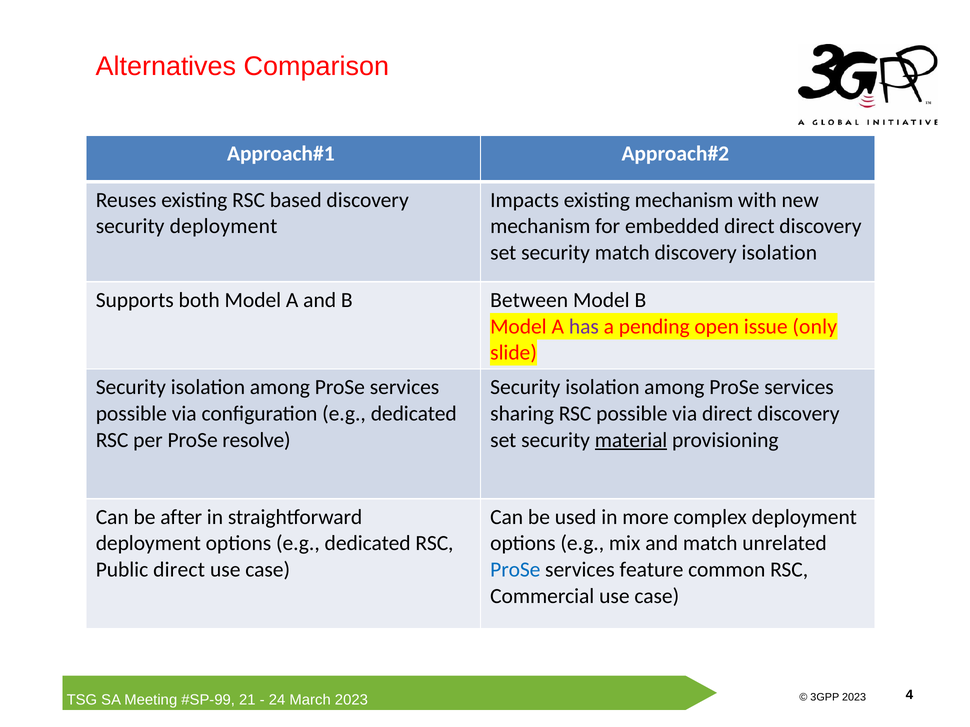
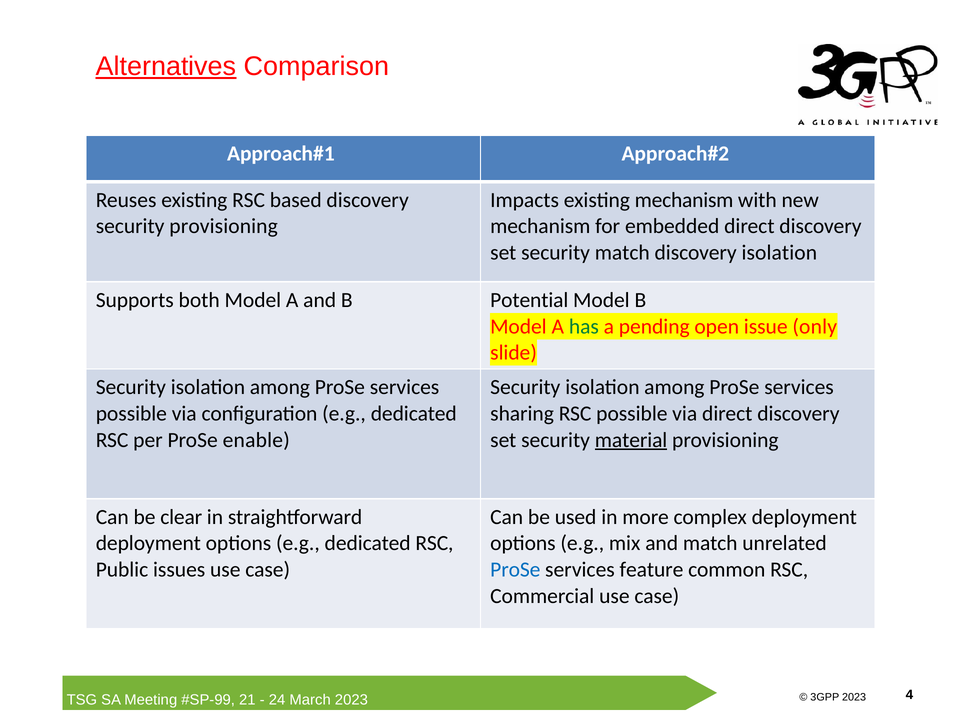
Alternatives underline: none -> present (166, 66)
security deployment: deployment -> provisioning (224, 226)
Between: Between -> Potential (529, 300)
has colour: purple -> green (584, 327)
resolve: resolve -> enable (256, 440)
after: after -> clear (181, 517)
Public direct: direct -> issues (179, 570)
